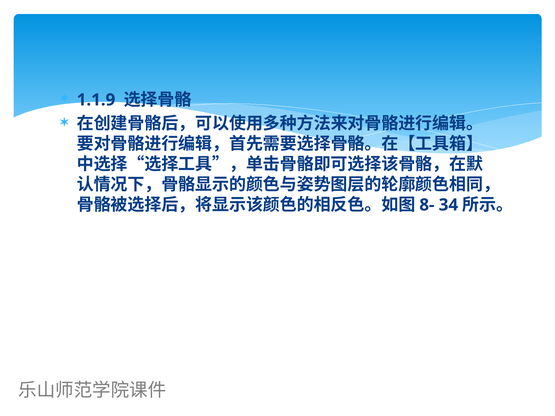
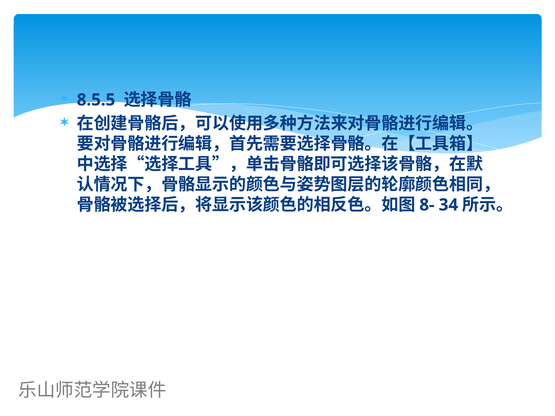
1.1.9: 1.1.9 -> 8.5.5 (96, 100)
